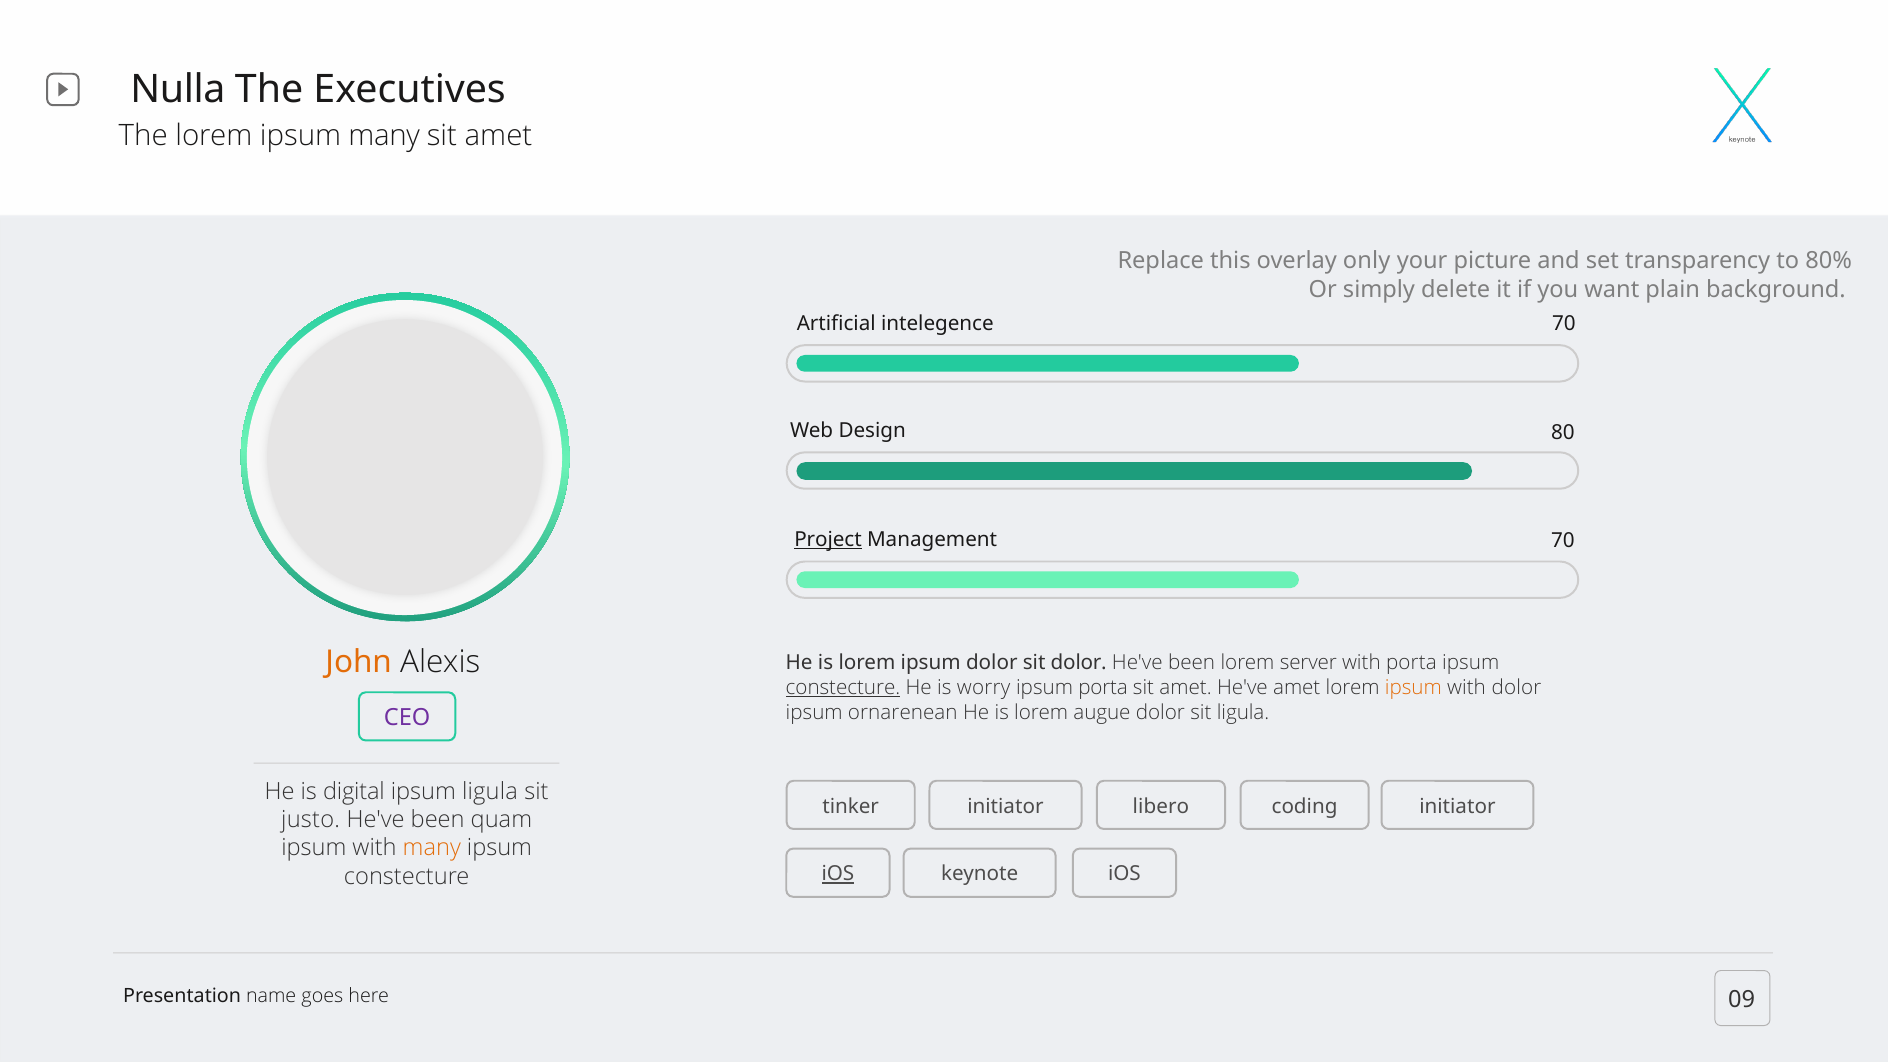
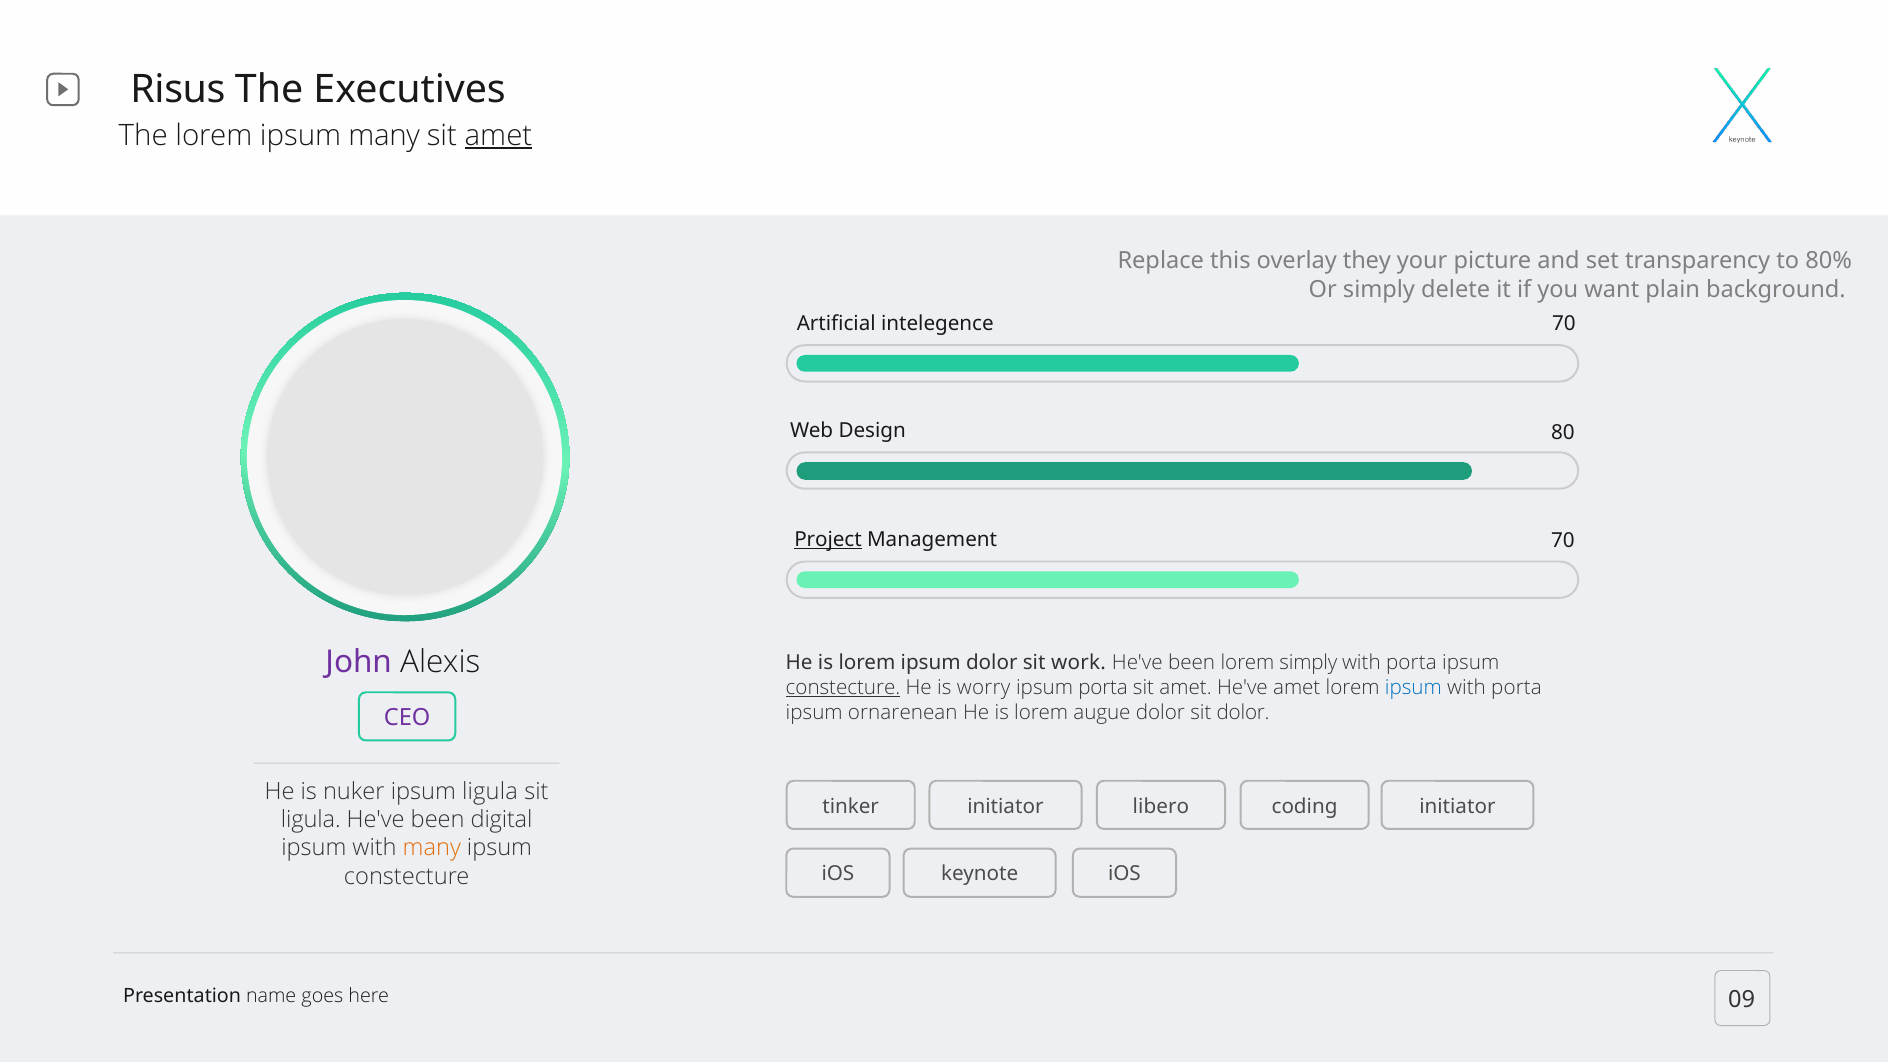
Nulla: Nulla -> Risus (178, 90)
amet underline: none -> present (498, 135)
only: only -> they (1367, 261)
John colour: orange -> purple (359, 662)
sit dolor: dolor -> work (1079, 663)
lorem server: server -> simply (1308, 663)
ipsum colour: orange -> blue (1413, 688)
dolor: dolor -> porta (1517, 688)
sit ligula: ligula -> dolor (1243, 713)
digital: digital -> nuker (354, 792)
justo: justo -> ligula (311, 820)
quam: quam -> digital (502, 820)
iOS underline: present -> none (838, 874)
